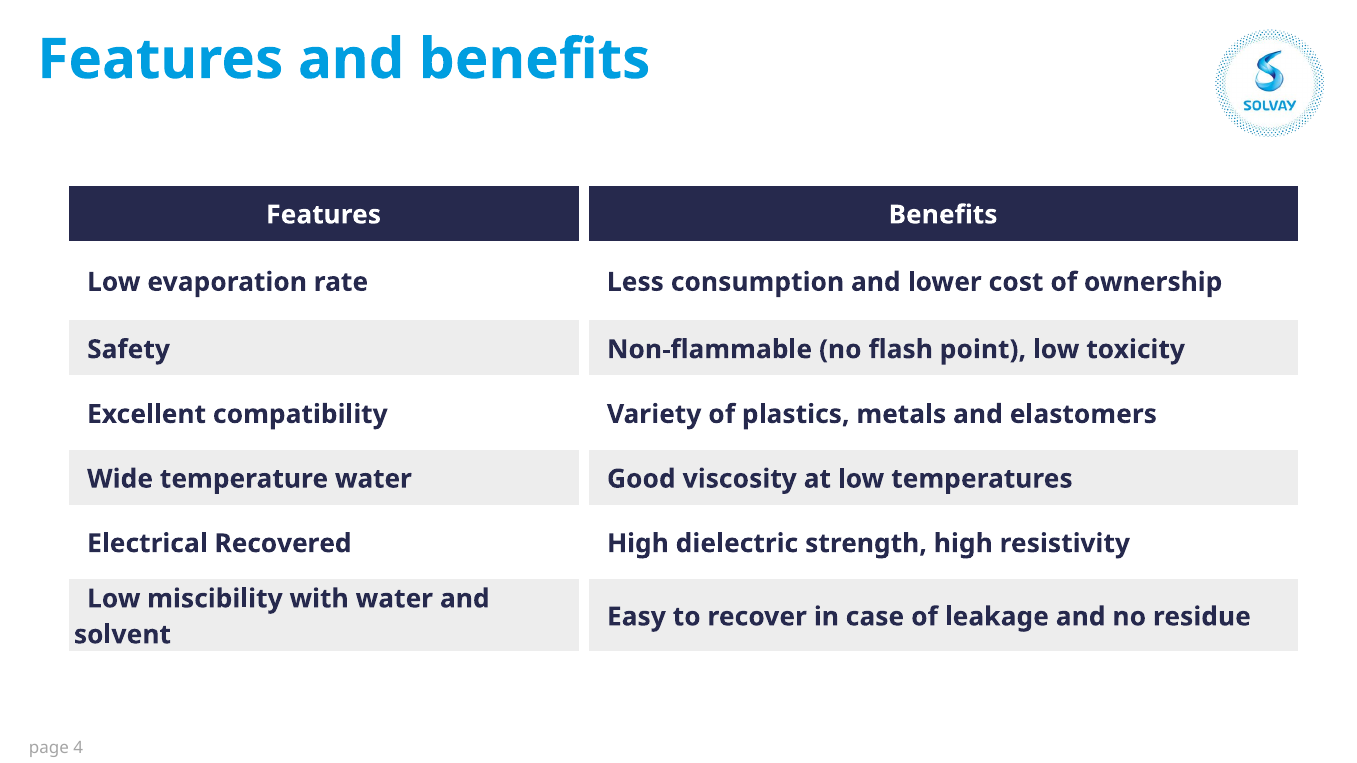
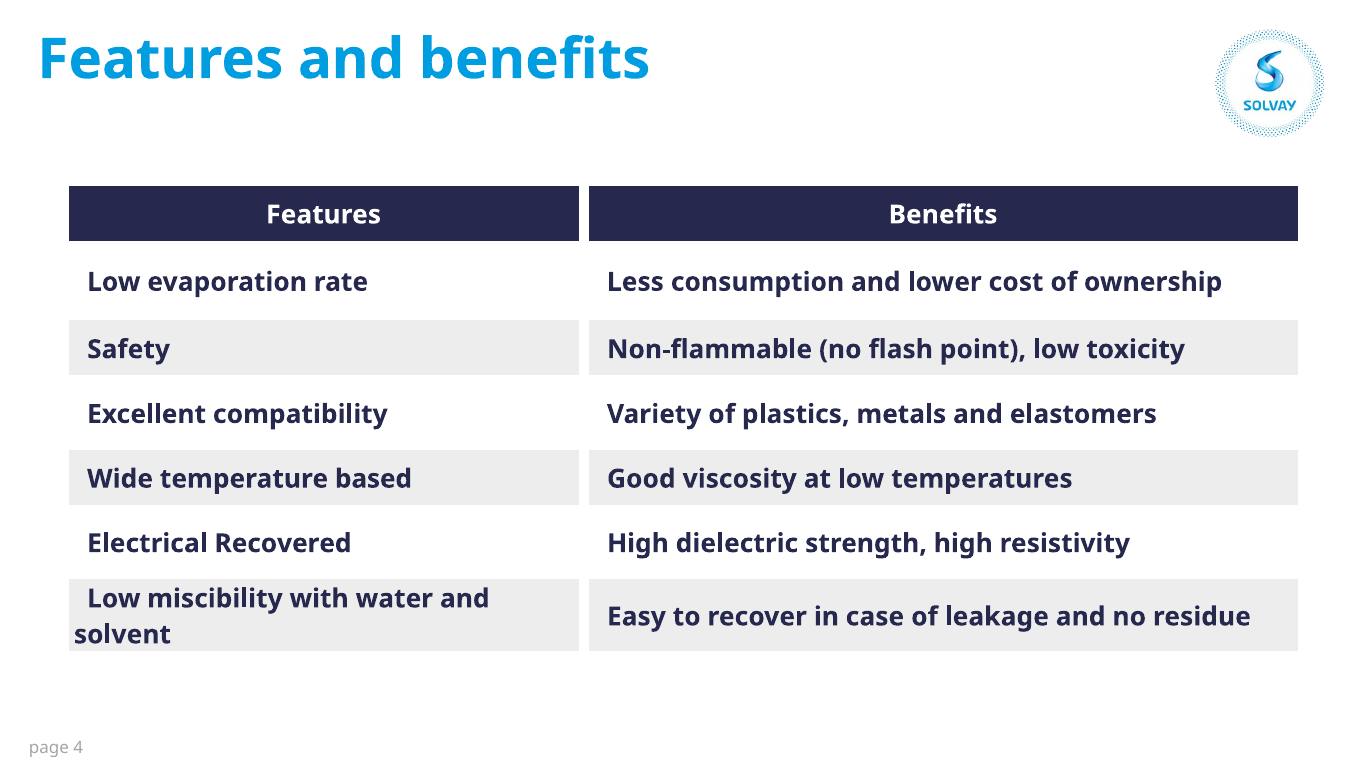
temperature water: water -> based (373, 479)
